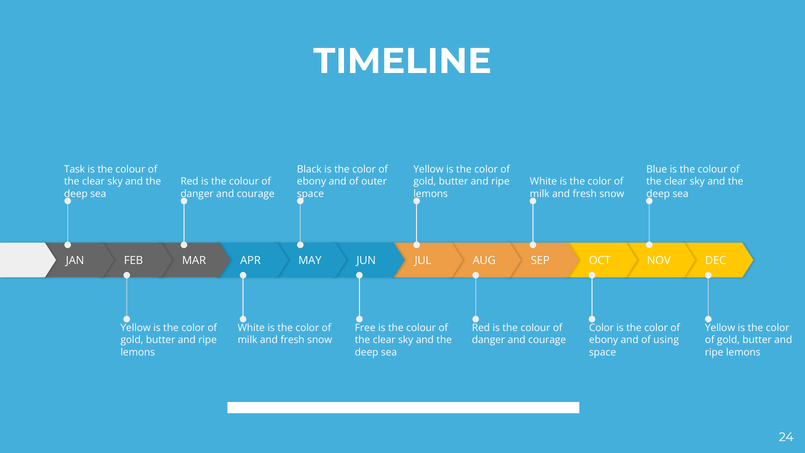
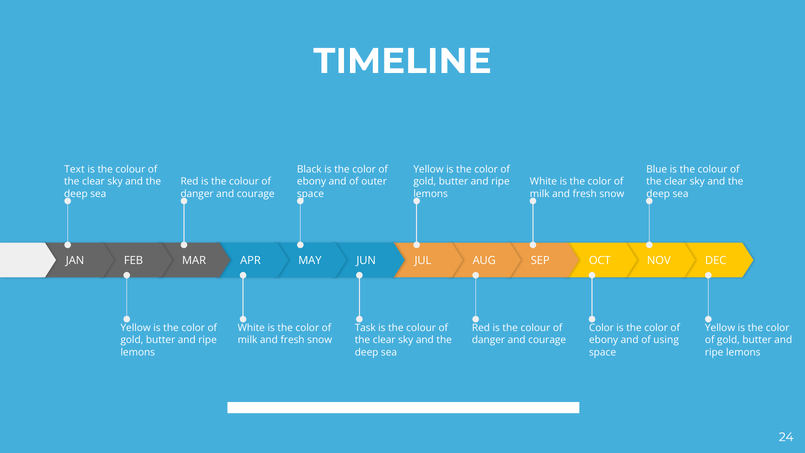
Task: Task -> Text (74, 169)
Free: Free -> Task (365, 328)
